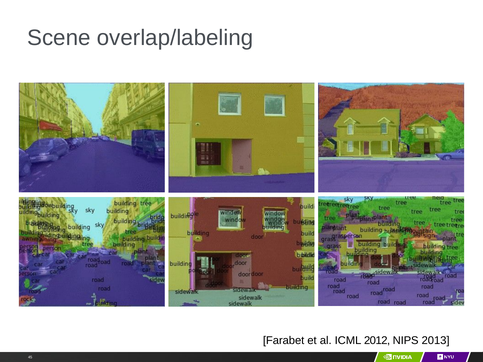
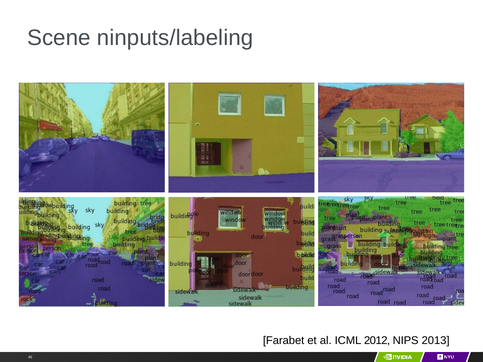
overlap/labeling: overlap/labeling -> ninputs/labeling (175, 38)
